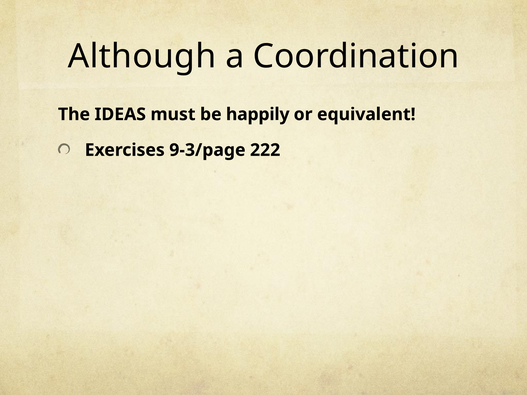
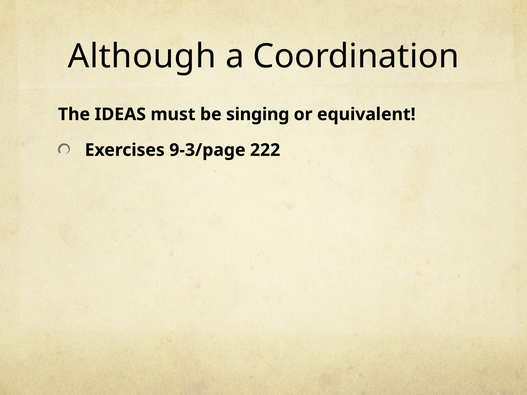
happily: happily -> singing (258, 114)
